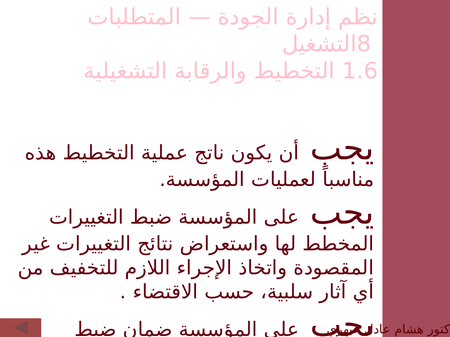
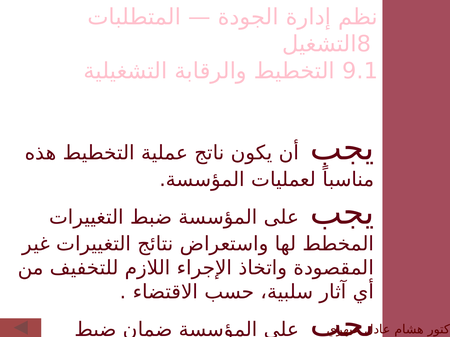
1.6: 1.6 -> 9.1 (360, 71)
